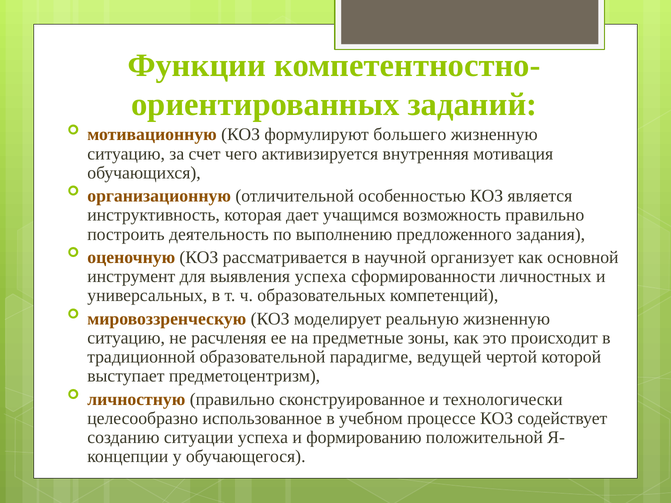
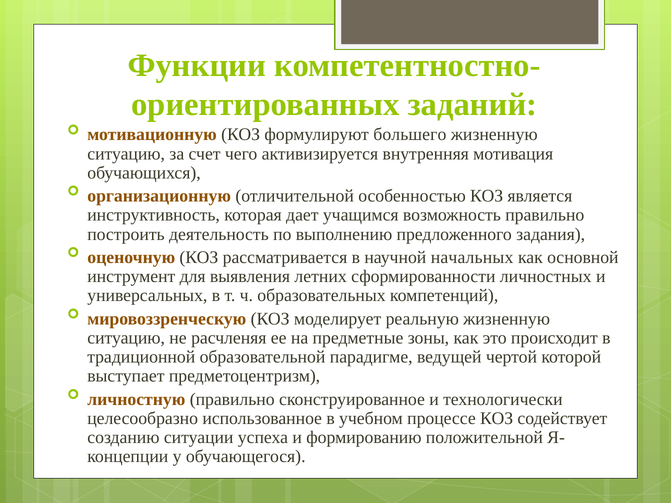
организует: организует -> начальных (472, 258)
выявления успеха: успеха -> летних (321, 277)
